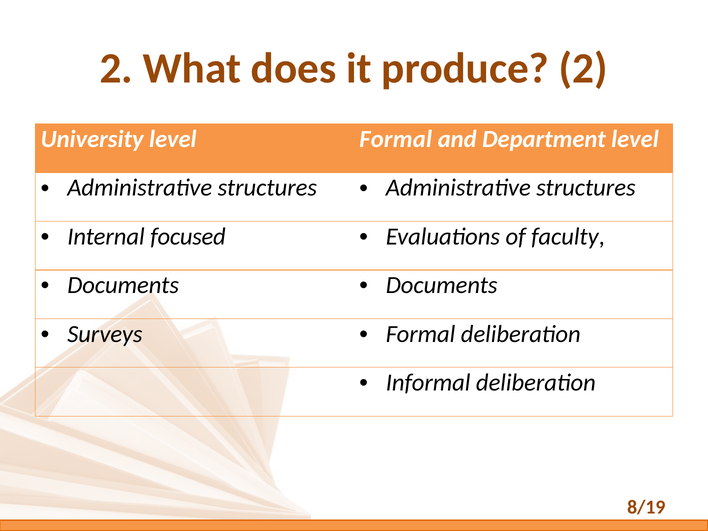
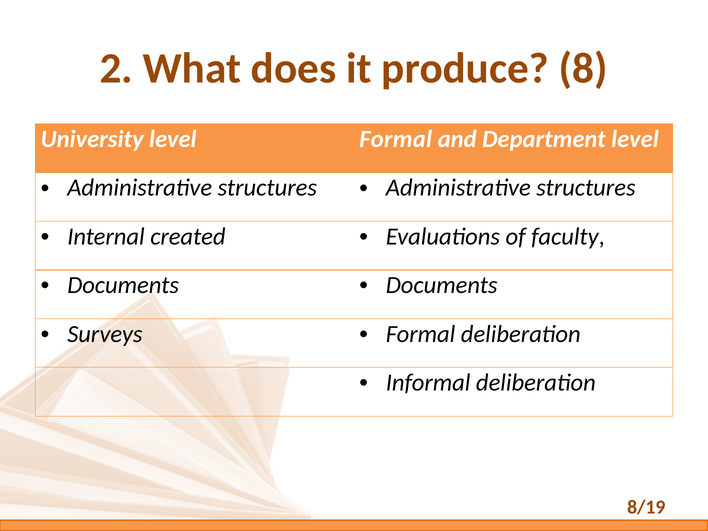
produce 2: 2 -> 8 (583, 69)
focused: focused -> created (188, 237)
